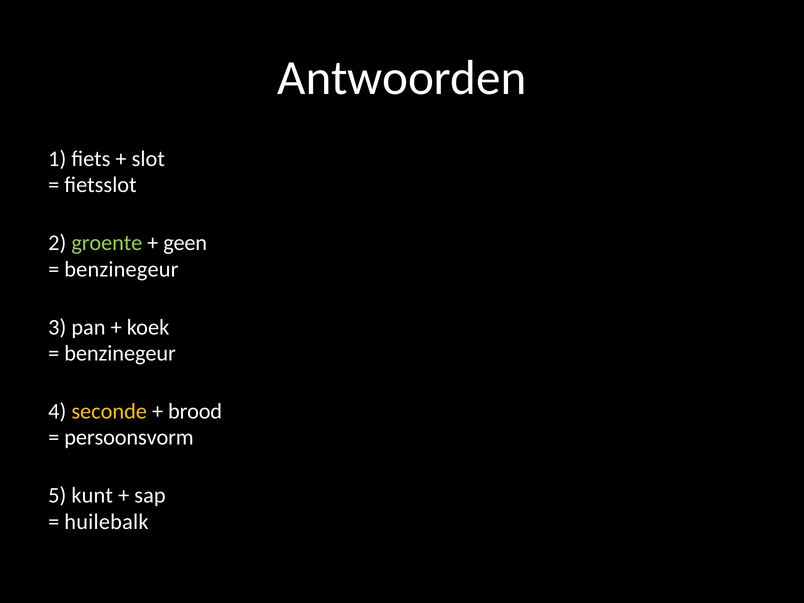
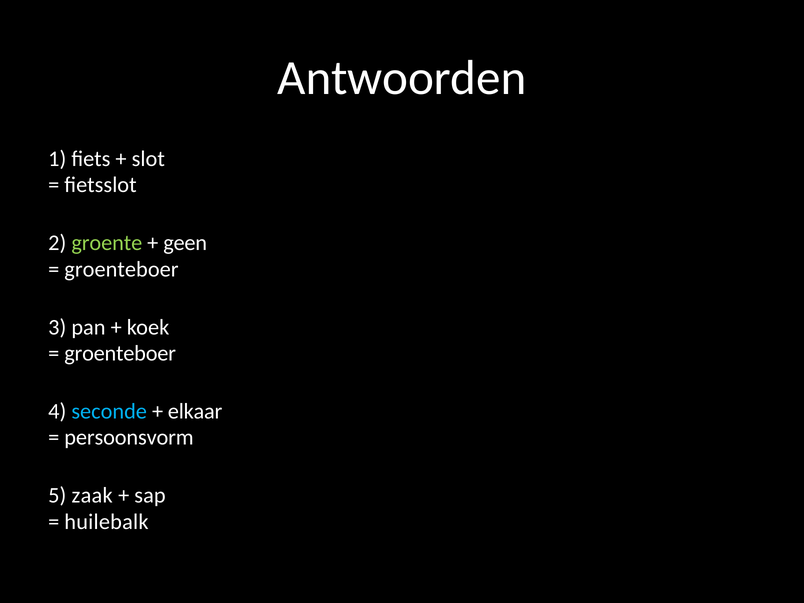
benzinegeur: benzinegeur -> groenteboer (121, 269)
benzinegeur: benzinegeur -> groenteboer (120, 353)
seconde colour: yellow -> light blue (109, 411)
brood: brood -> elkaar (195, 411)
kunt: kunt -> zaak (92, 495)
